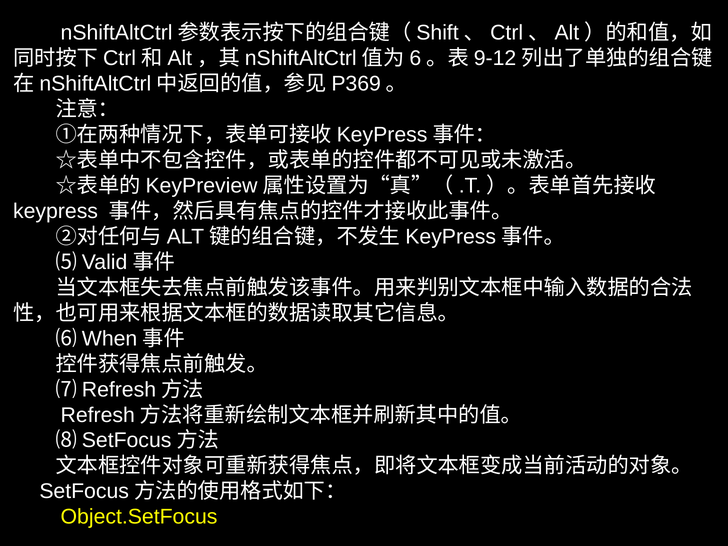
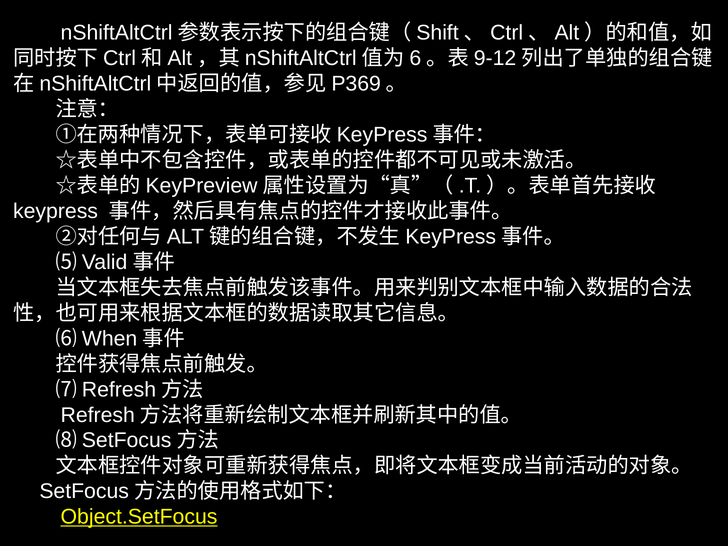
Object.SetFocus underline: none -> present (139, 517)
